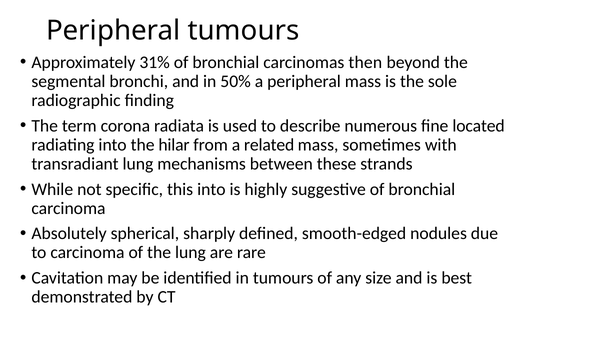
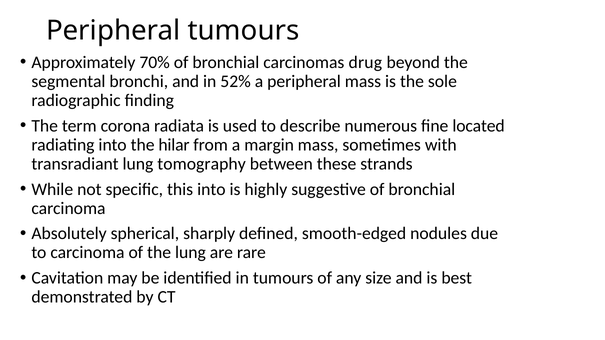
31%: 31% -> 70% (155, 62)
then: then -> drug (365, 62)
50%: 50% -> 52% (236, 81)
related: related -> margin (269, 145)
mechanisms: mechanisms -> tomography (202, 164)
